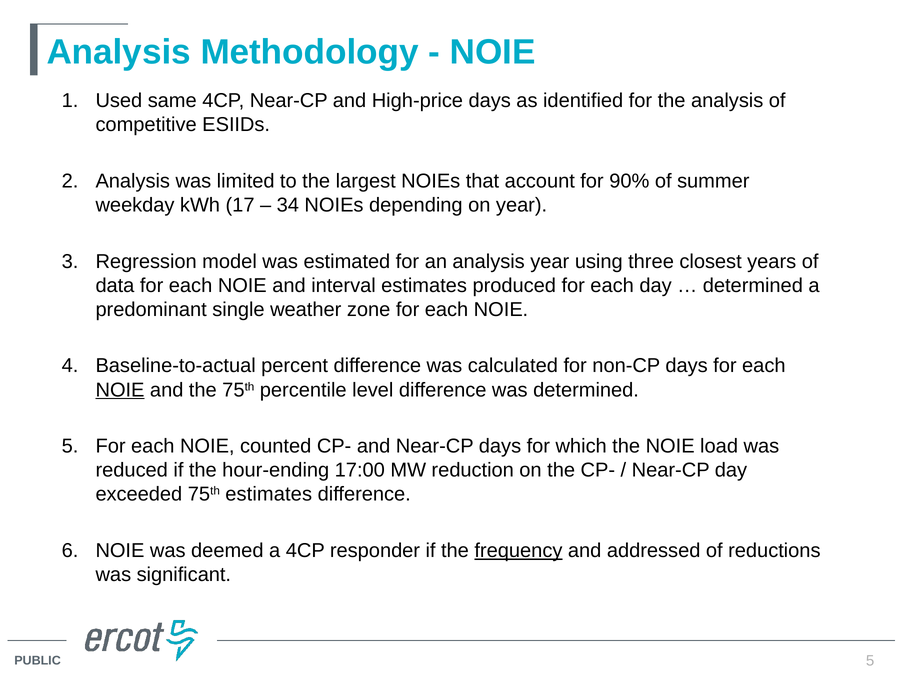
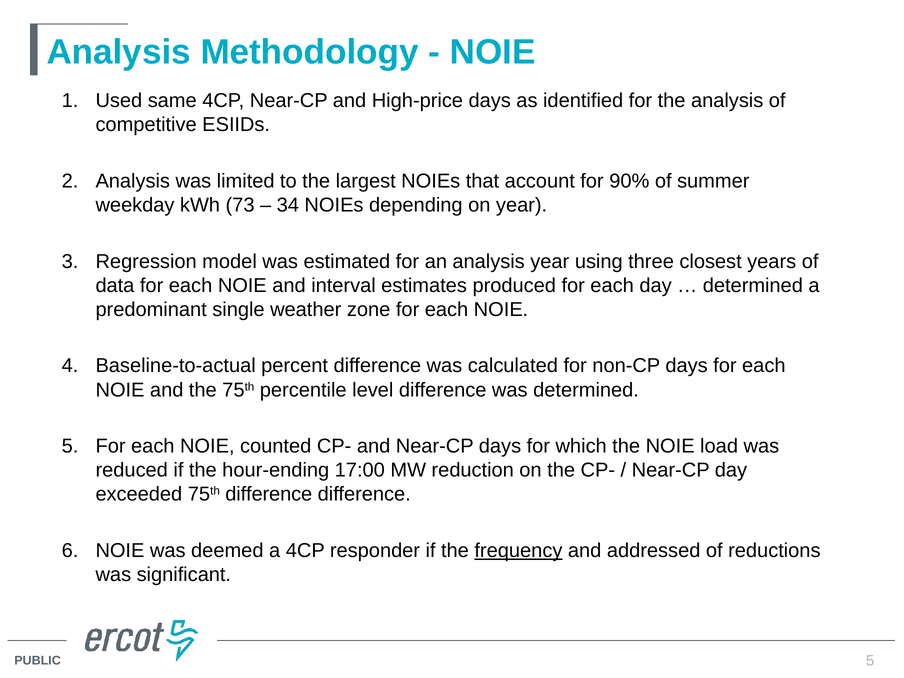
17: 17 -> 73 (240, 205)
NOIE underline: present -> none (120, 390)
75th estimates: estimates -> difference (269, 494)
